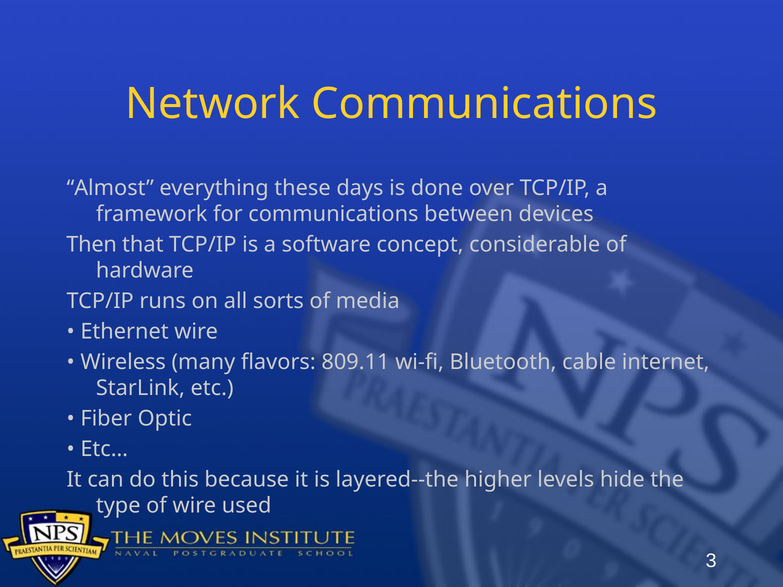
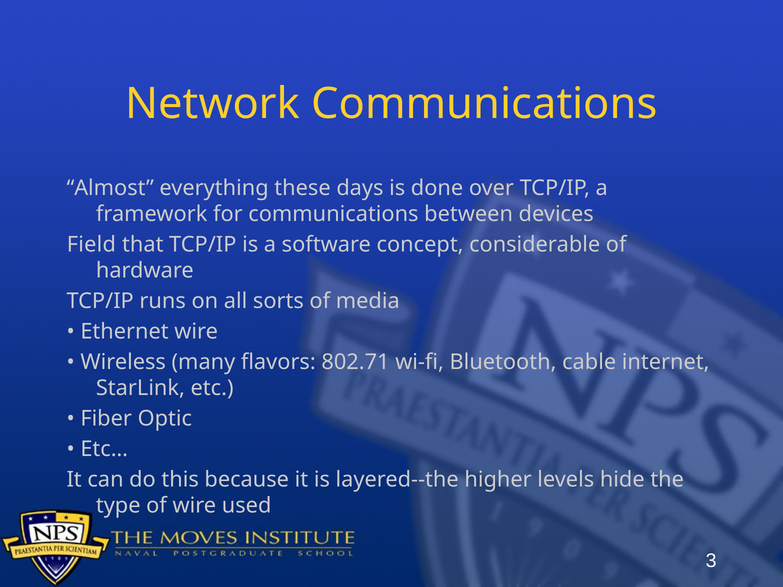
Then: Then -> Field (91, 245)
809.11: 809.11 -> 802.71 (355, 362)
